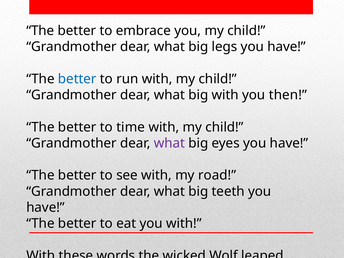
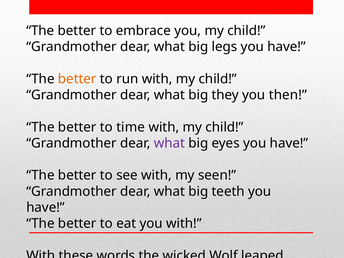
better colour: blue -> orange (77, 79)
big with: with -> they (225, 95)
road: road -> seen (217, 175)
